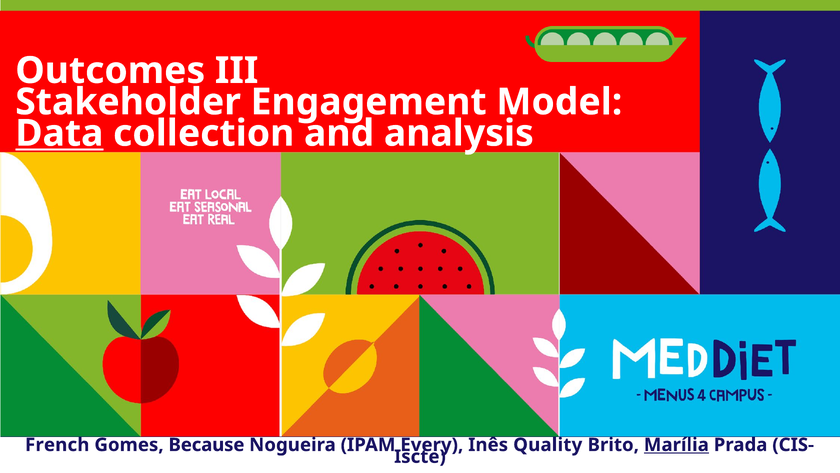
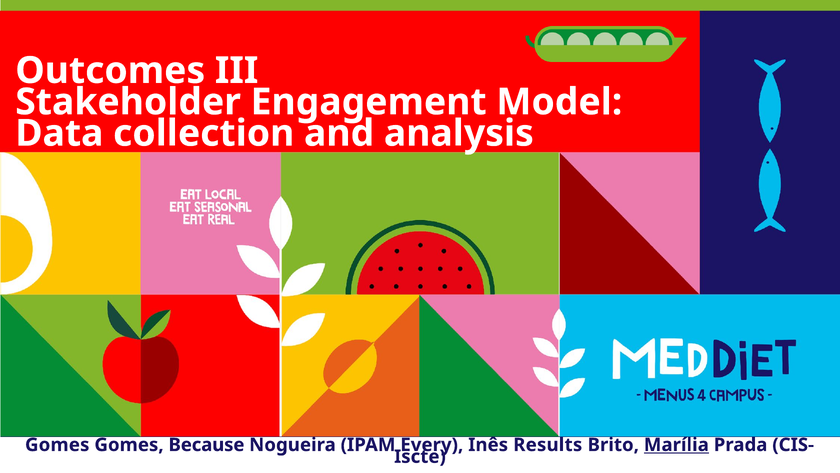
Data underline: present -> none (59, 133)
French: French -> Gomes (57, 444)
Quality: Quality -> Results (548, 444)
